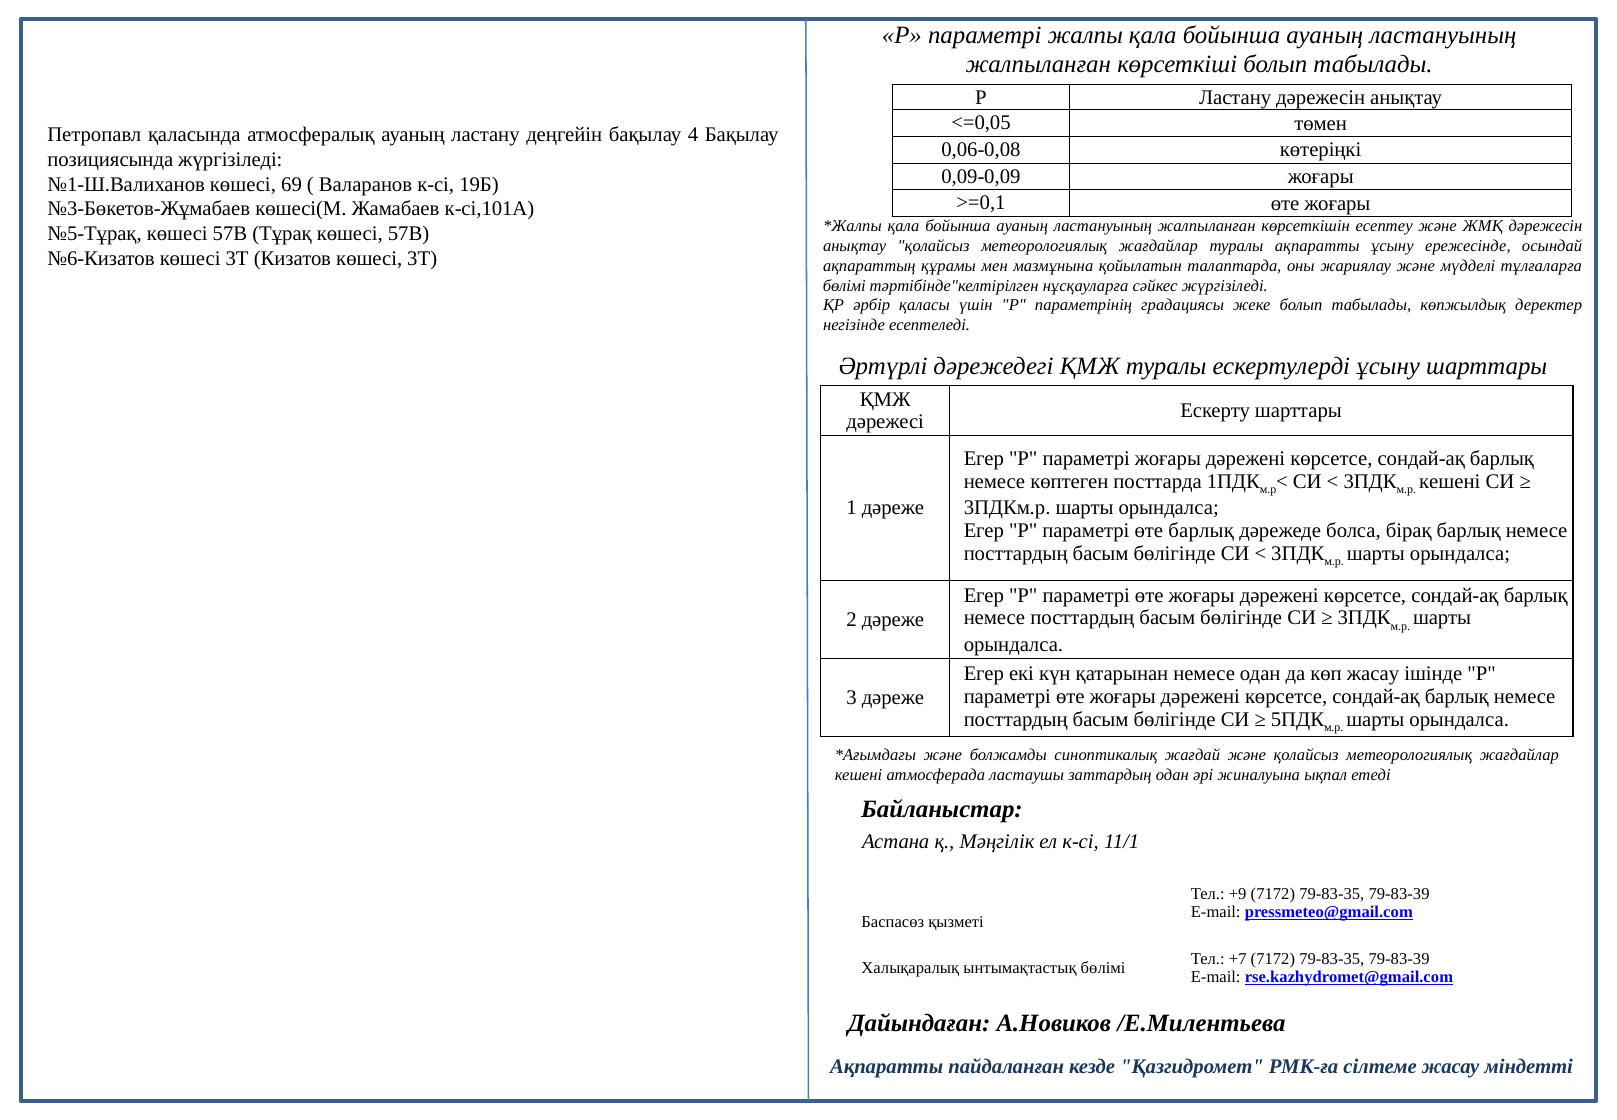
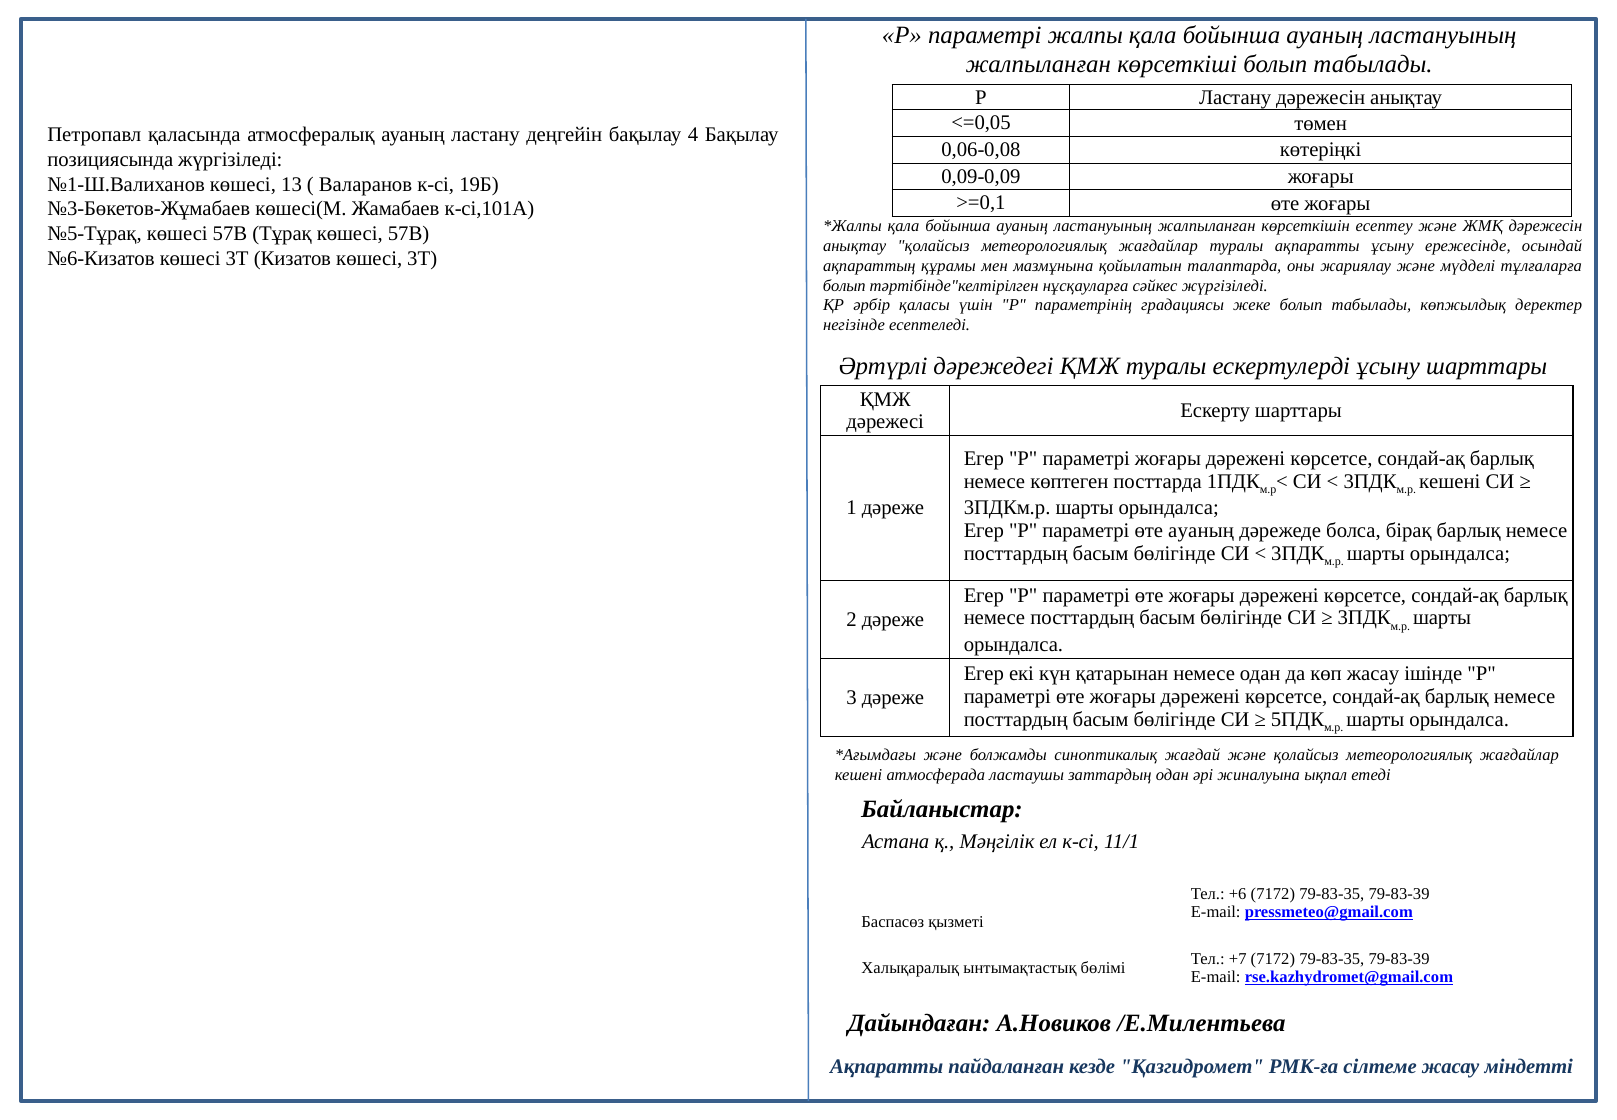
69: 69 -> 13 (291, 184)
бөлімі: бөлімі -> болып (844, 285)
өте барлық: барлық -> ауаның (1201, 531)
+9: +9 -> +6 (1238, 894)
